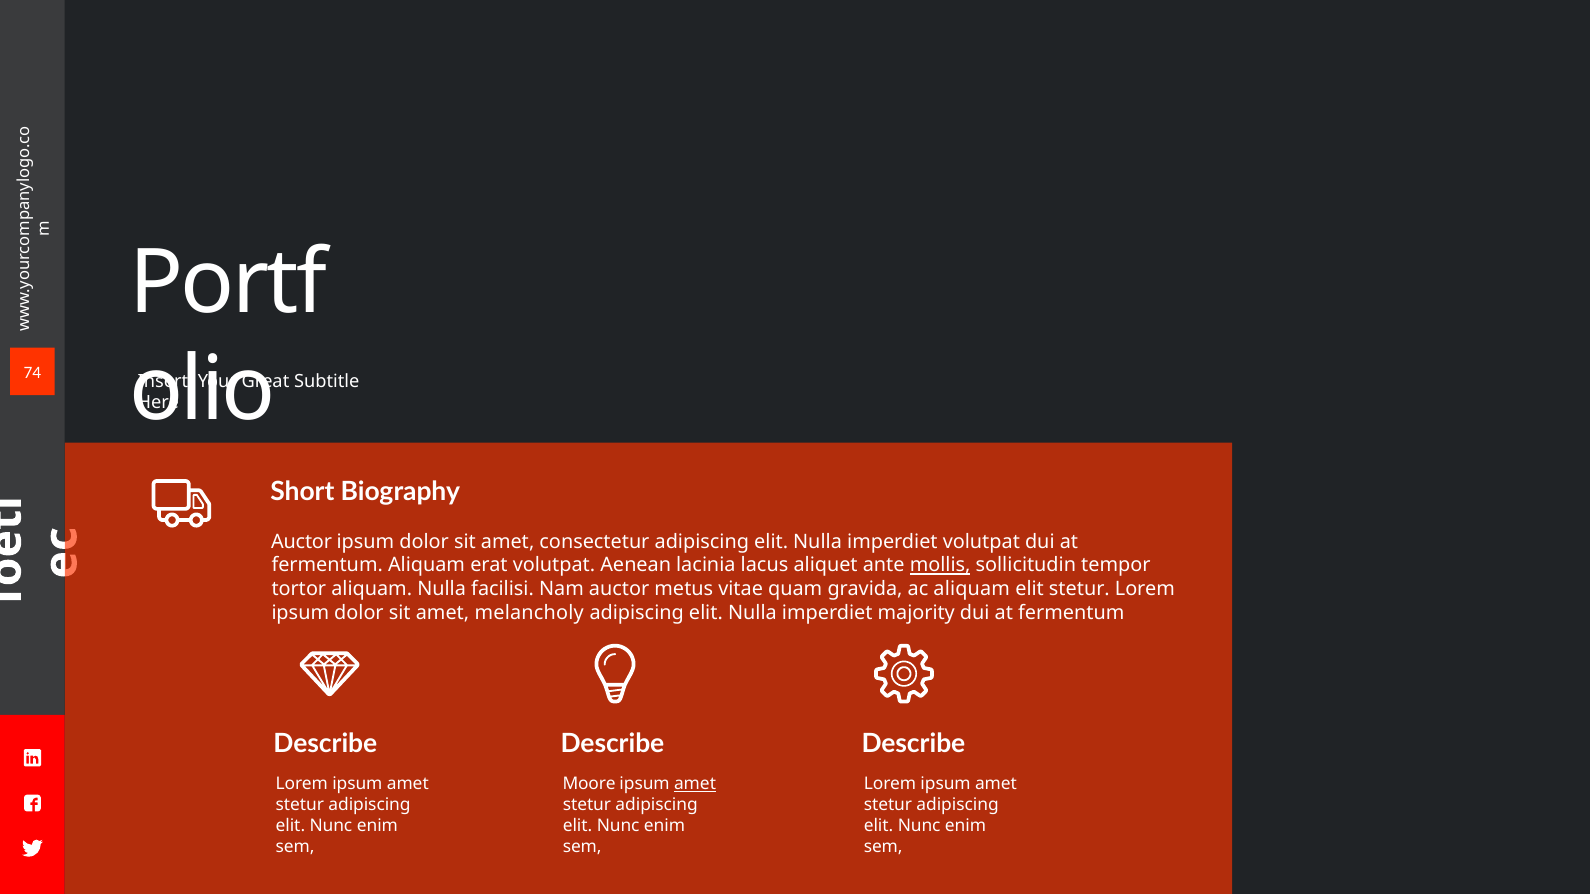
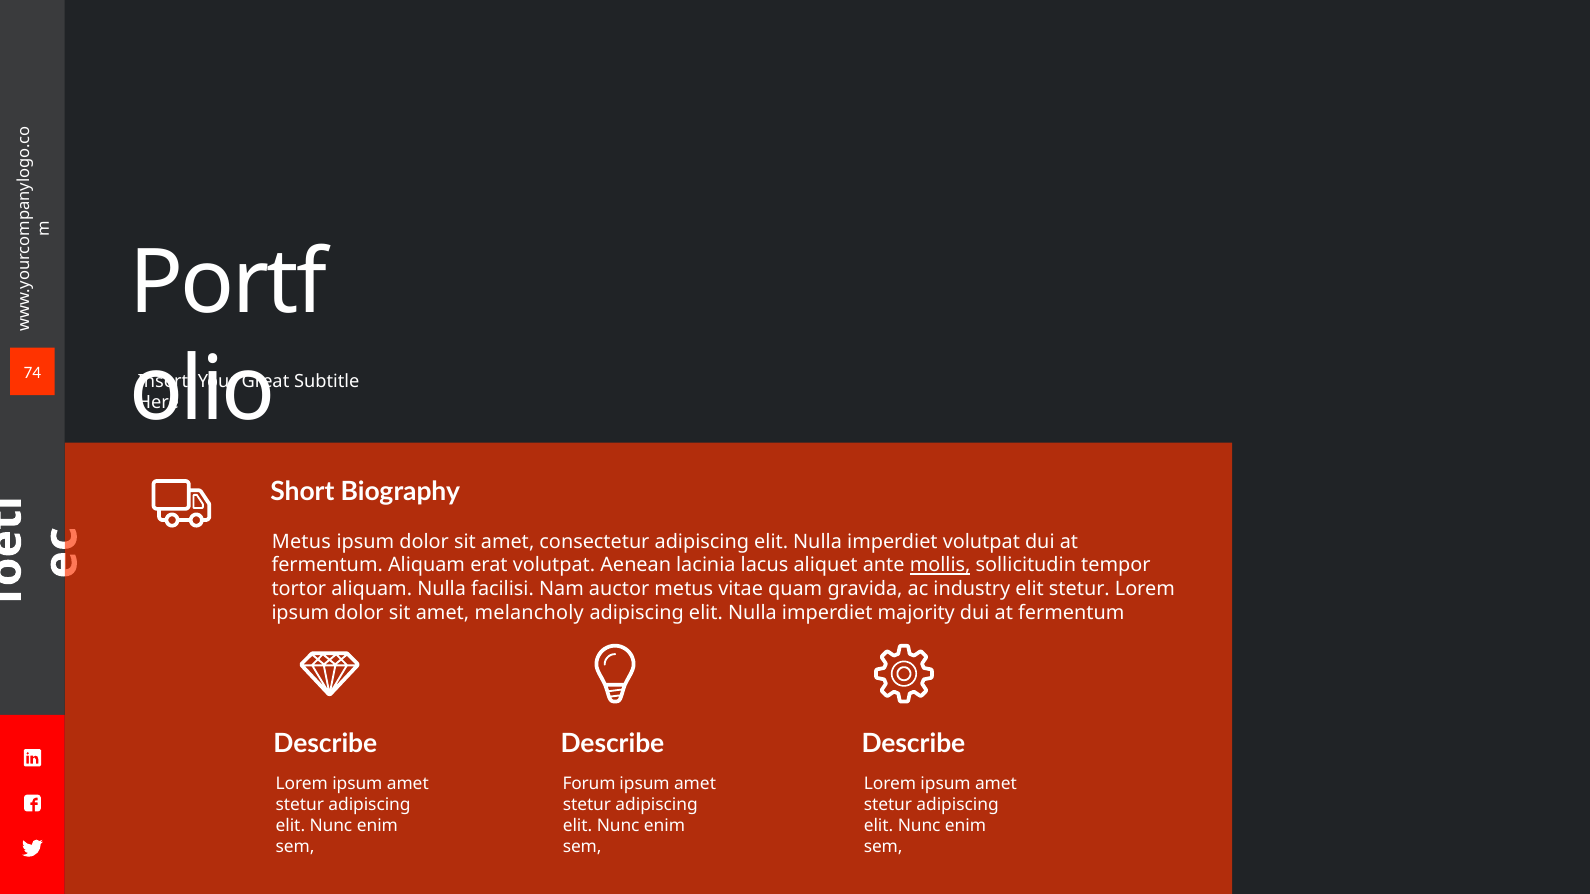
Auctor: Auctor -> Metus (301, 542)
ac aliquam: aliquam -> industry (972, 589)
Moore: Moore -> Forum (589, 784)
amet underline: present -> none (695, 784)
